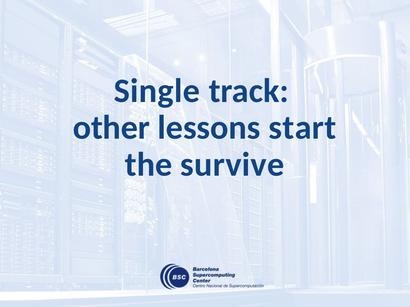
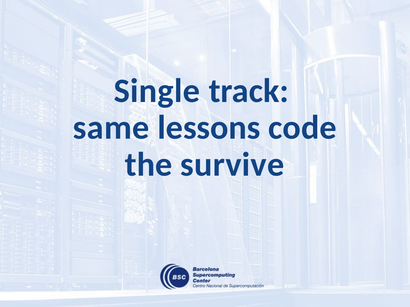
other: other -> same (111, 128)
start: start -> code (302, 128)
